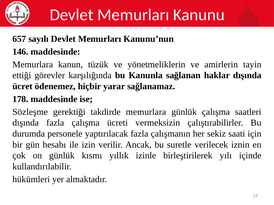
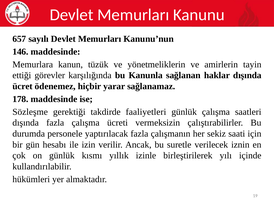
takdirde memurlara: memurlara -> faaliyetleri (146, 112)
